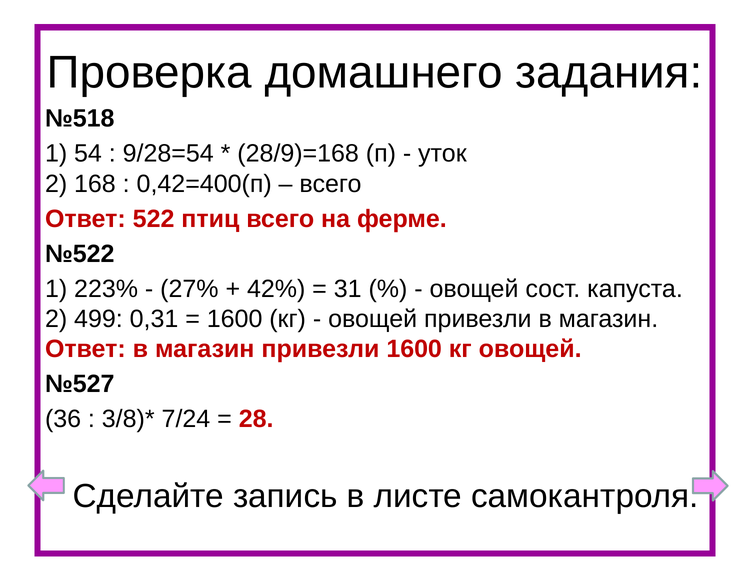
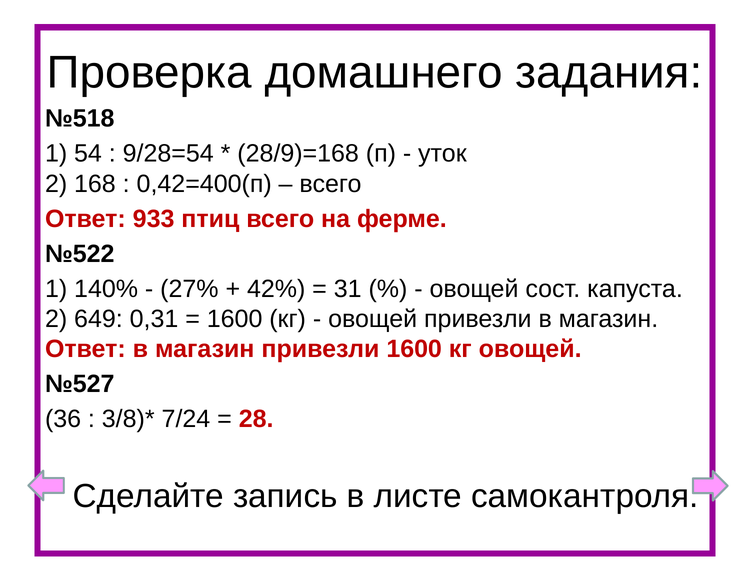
522: 522 -> 933 (154, 219)
223%: 223% -> 140% (106, 289)
499: 499 -> 649 (98, 319)
